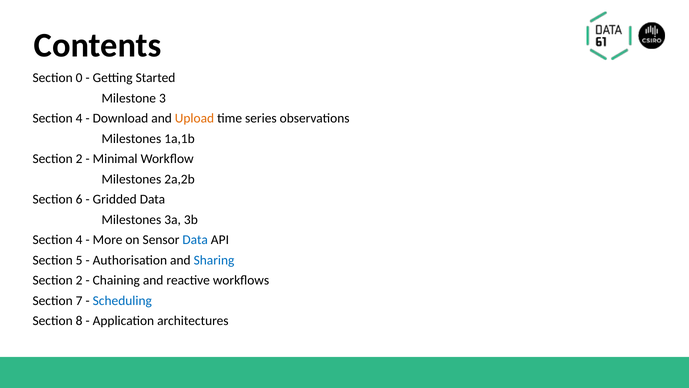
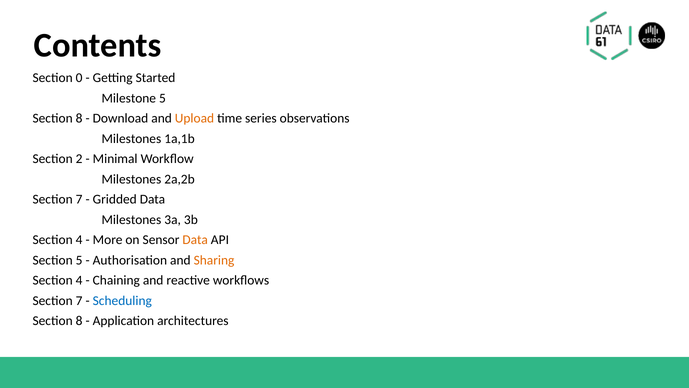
Milestone 3: 3 -> 5 (162, 98)
4: 4 -> 8 (79, 118)
6: 6 -> 7 (79, 199)
Data colour: blue -> orange (195, 240)
Sharing colour: blue -> orange (214, 260)
2: 2 -> 4 (79, 280)
